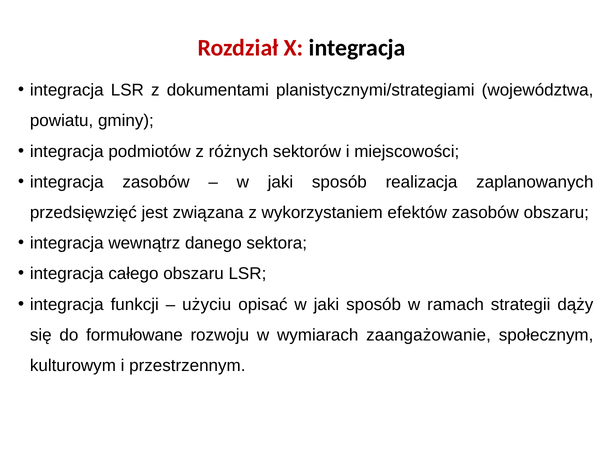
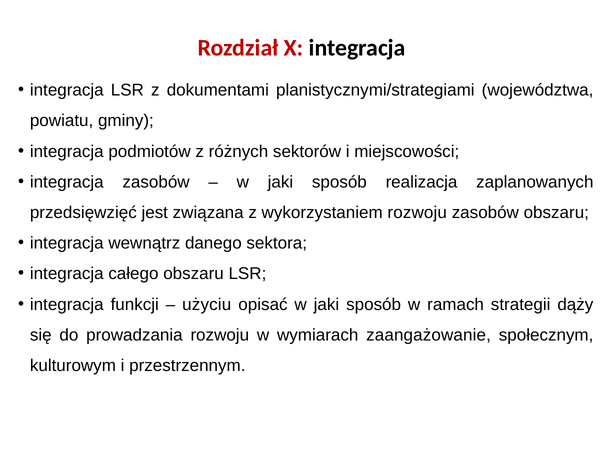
wykorzystaniem efektów: efektów -> rozwoju (417, 213)
formułowane: formułowane -> prowadzania (134, 335)
